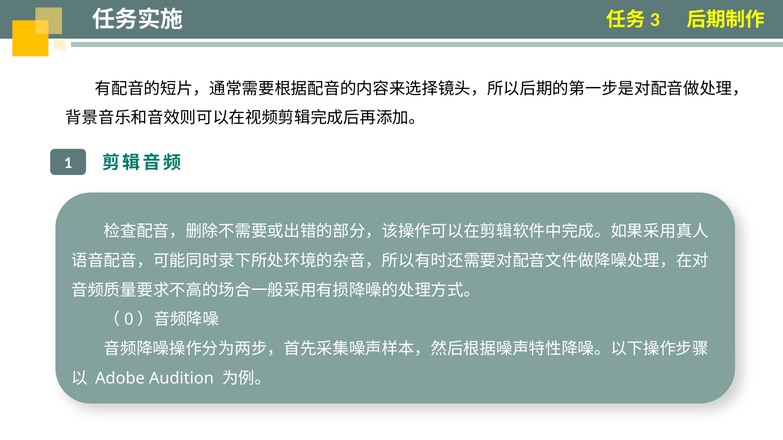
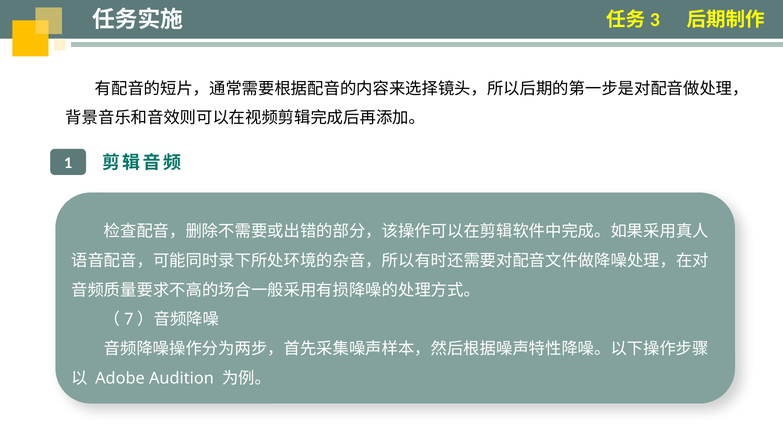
0: 0 -> 7 (129, 320)
